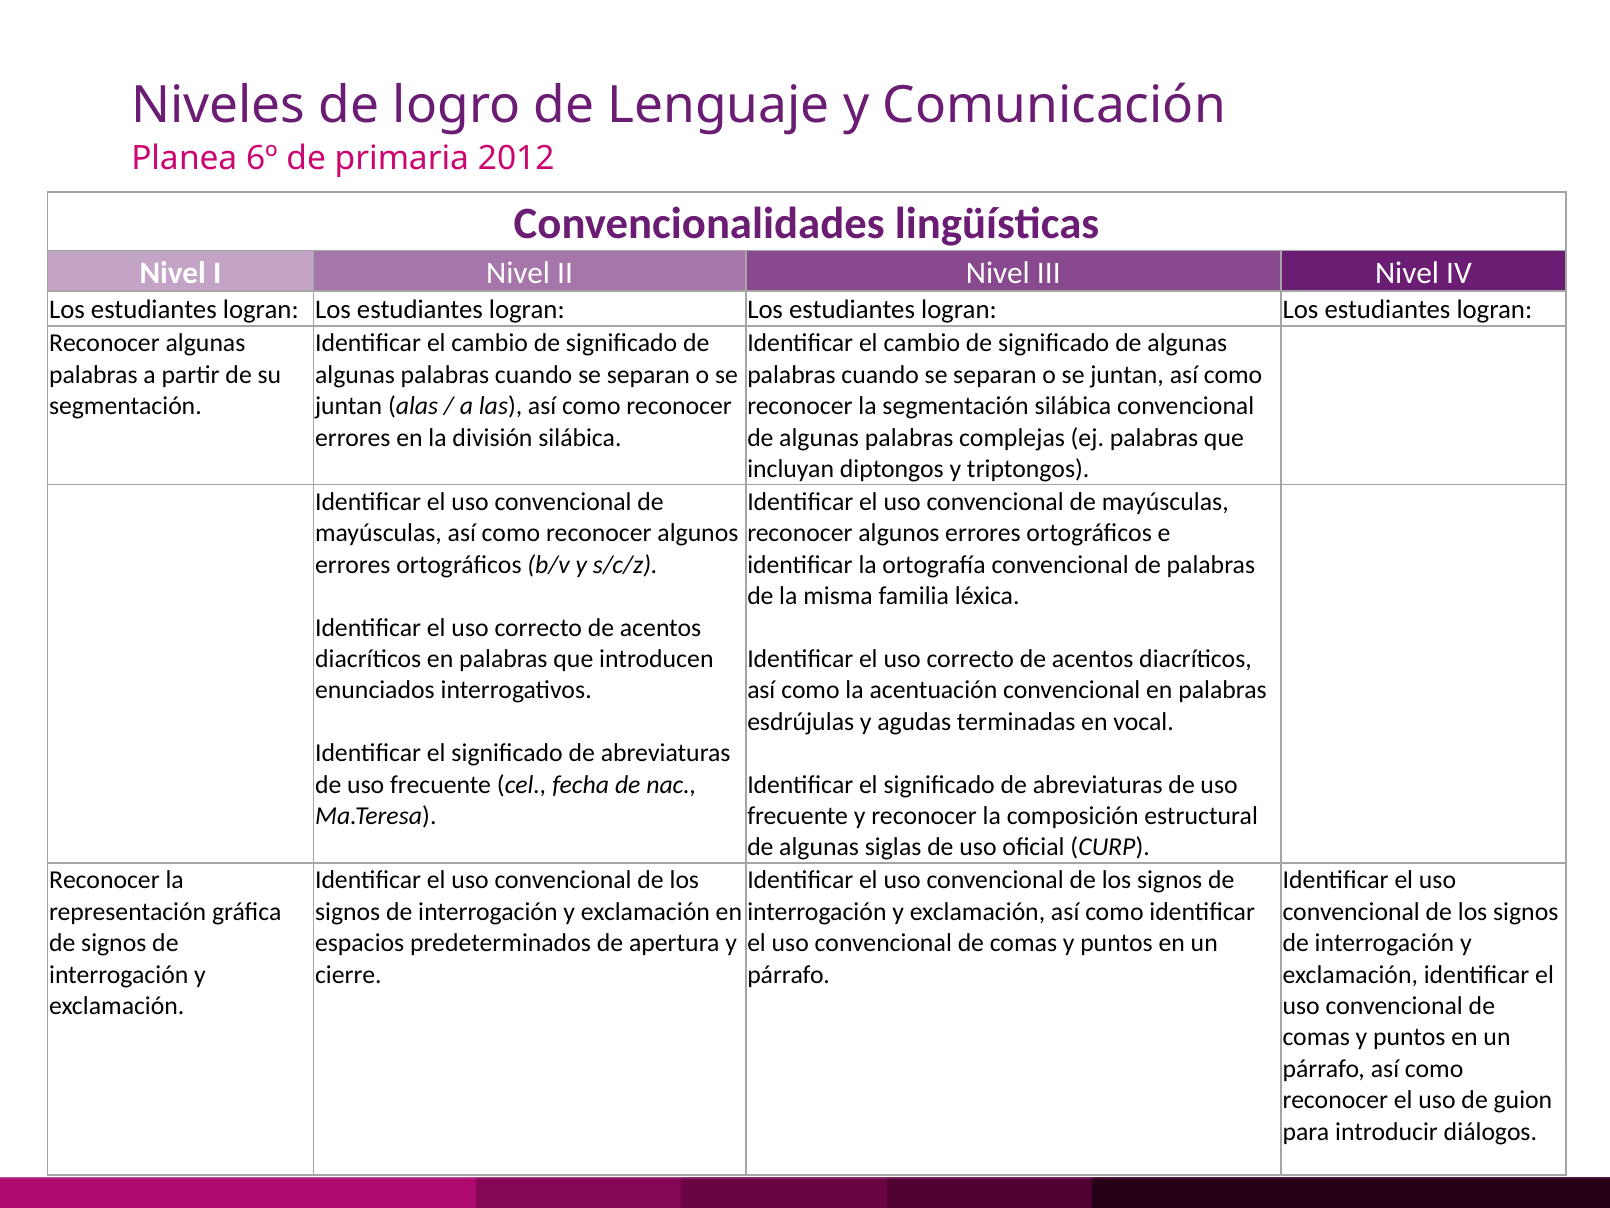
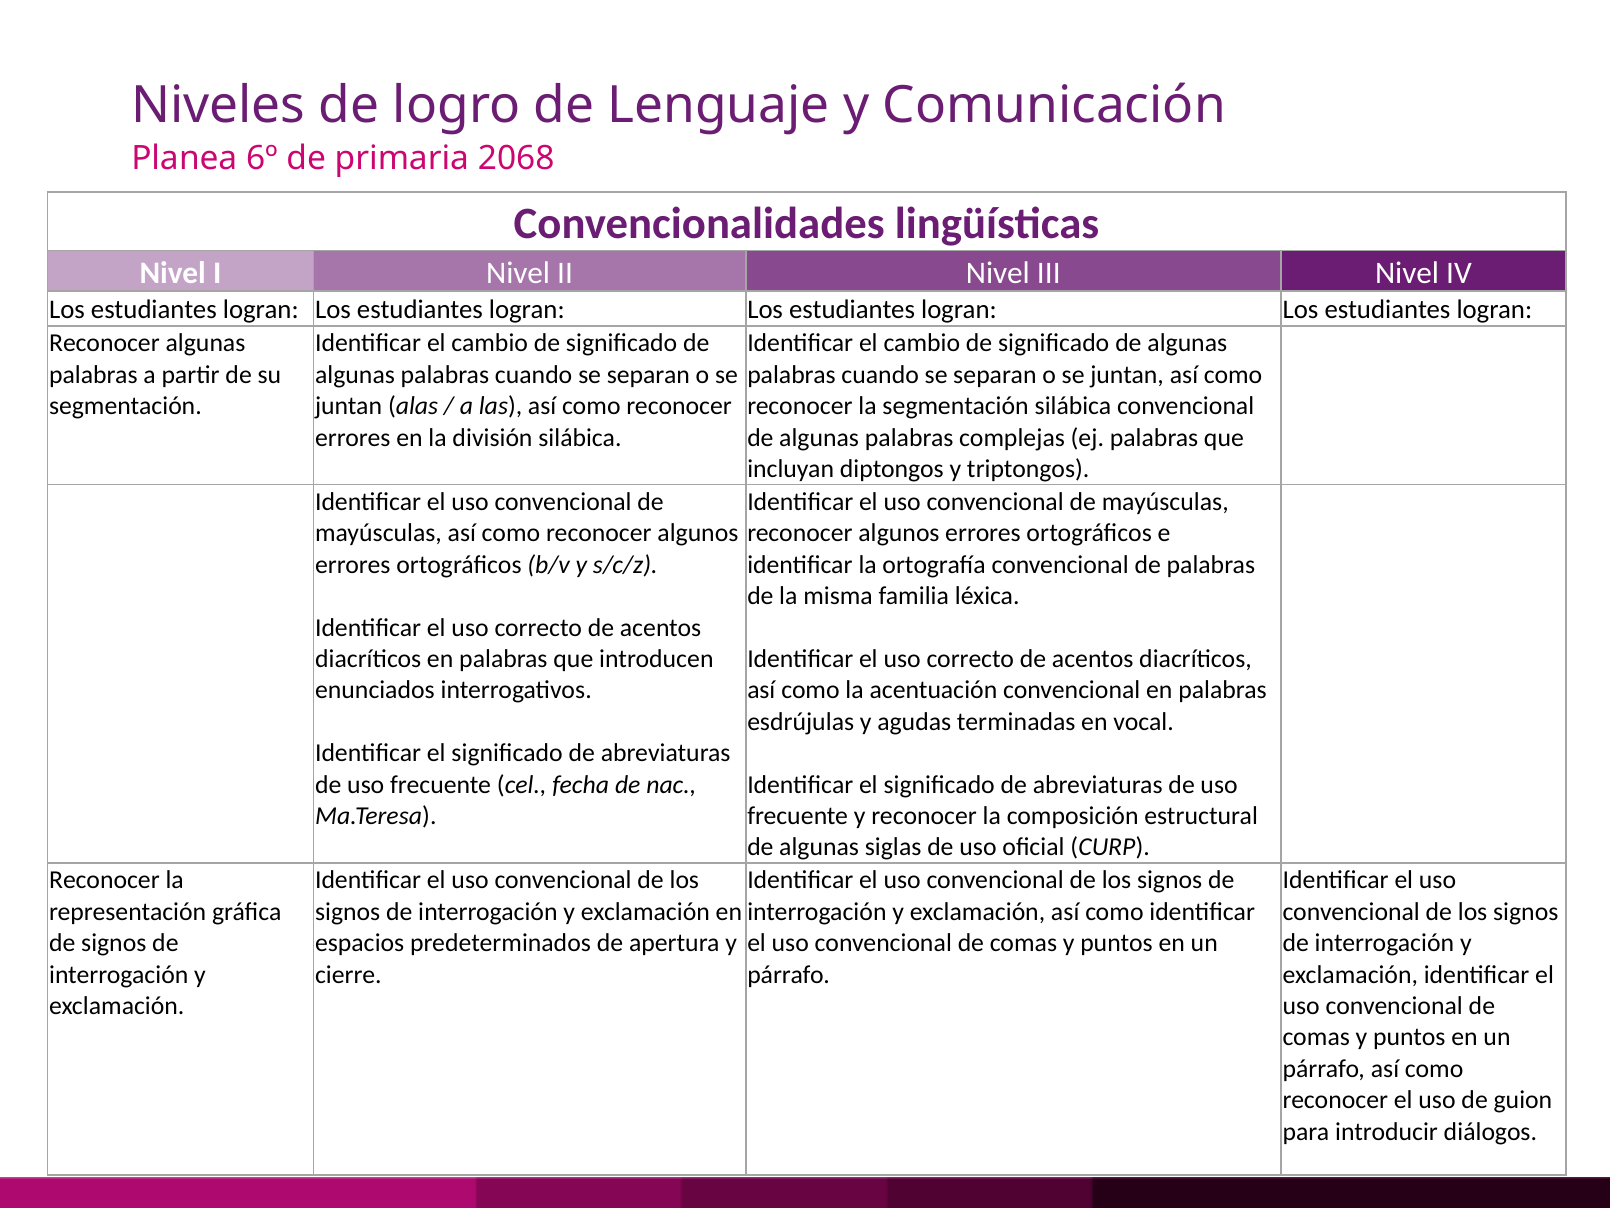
2012: 2012 -> 2068 (516, 158)
